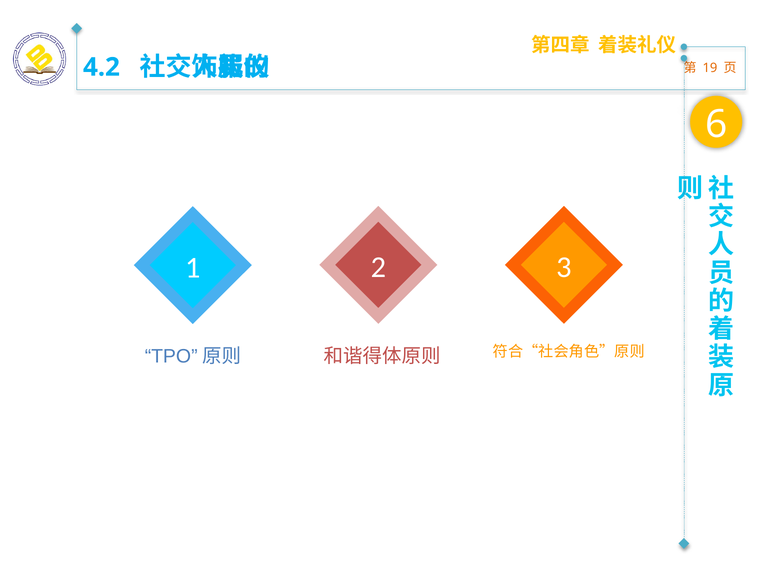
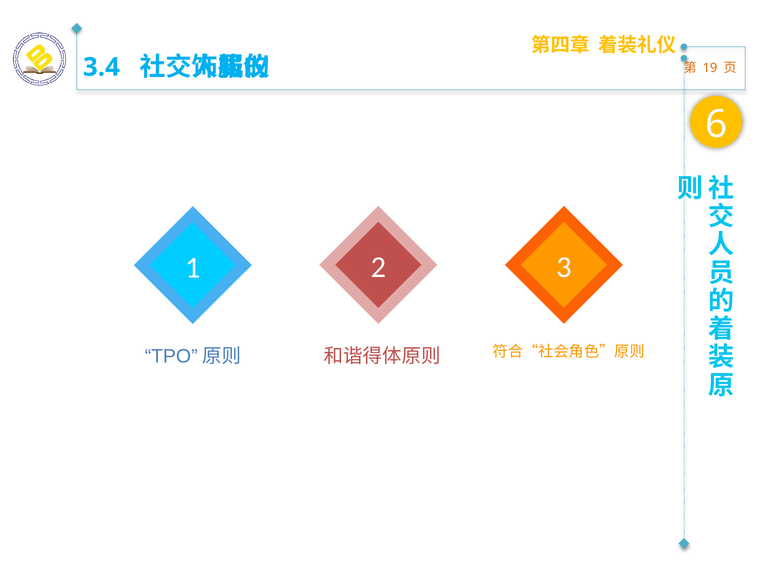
4.2: 4.2 -> 3.4 (101, 67)
